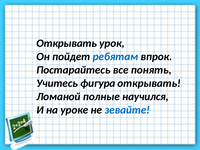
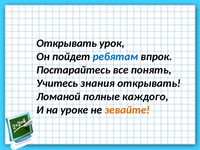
фигура: фигура -> знания (98, 83)
научился: научился -> каждого (145, 97)
зевайте colour: blue -> orange (127, 110)
